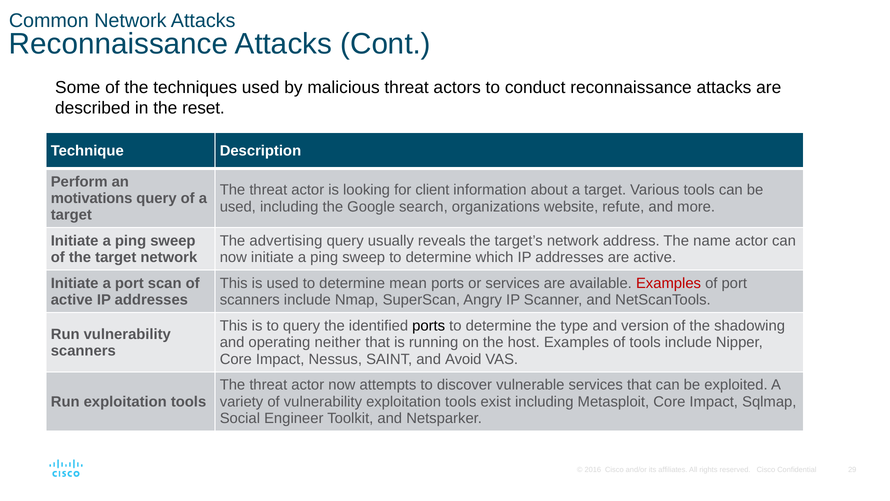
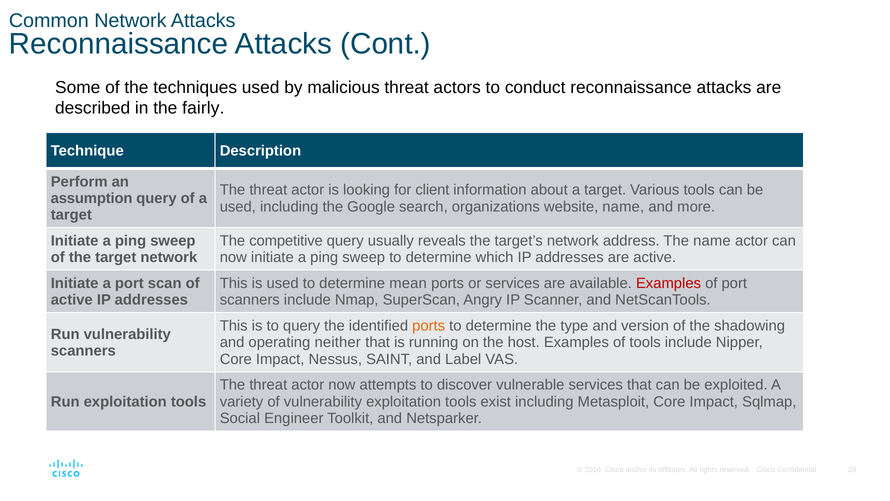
reset: reset -> fairly (203, 108)
motivations: motivations -> assumption (92, 198)
website refute: refute -> name (623, 206)
advertising: advertising -> competitive (286, 241)
ports colour: black -> orange (429, 326)
Avoid: Avoid -> Label (463, 359)
